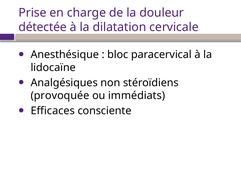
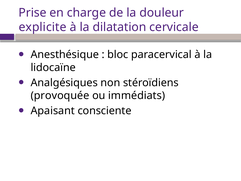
détectée: détectée -> explicite (43, 27)
Efficaces: Efficaces -> Apaisant (53, 111)
